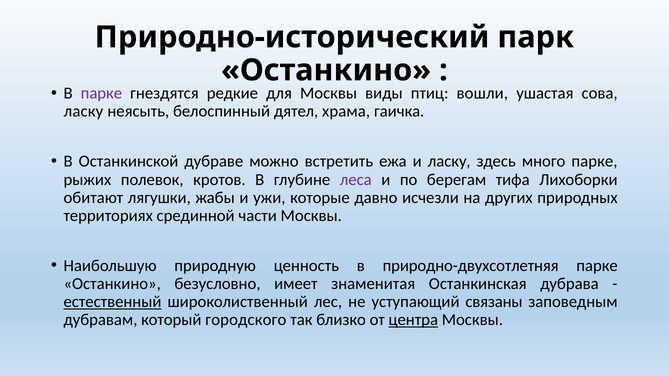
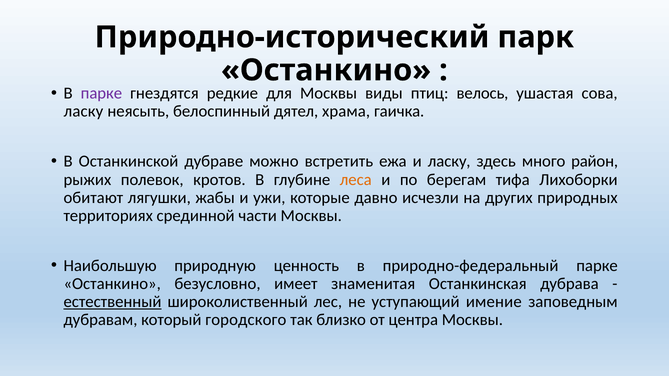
вошли: вошли -> велось (482, 94)
много парке: парке -> район (595, 162)
леса colour: purple -> orange (356, 180)
природно-двухсотлетняя: природно-двухсотлетняя -> природно-федеральный (471, 266)
связаны: связаны -> имение (494, 302)
центра underline: present -> none (413, 320)
